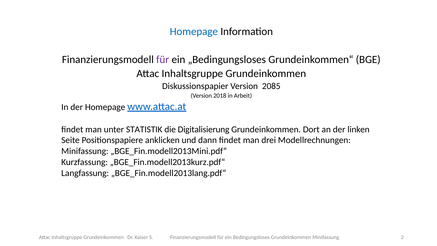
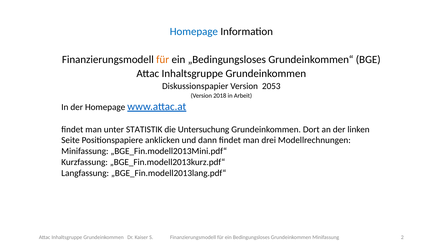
für colour: purple -> orange (163, 59)
2085: 2085 -> 2053 (271, 86)
Digitalisierung: Digitalisierung -> Untersuchung (204, 129)
